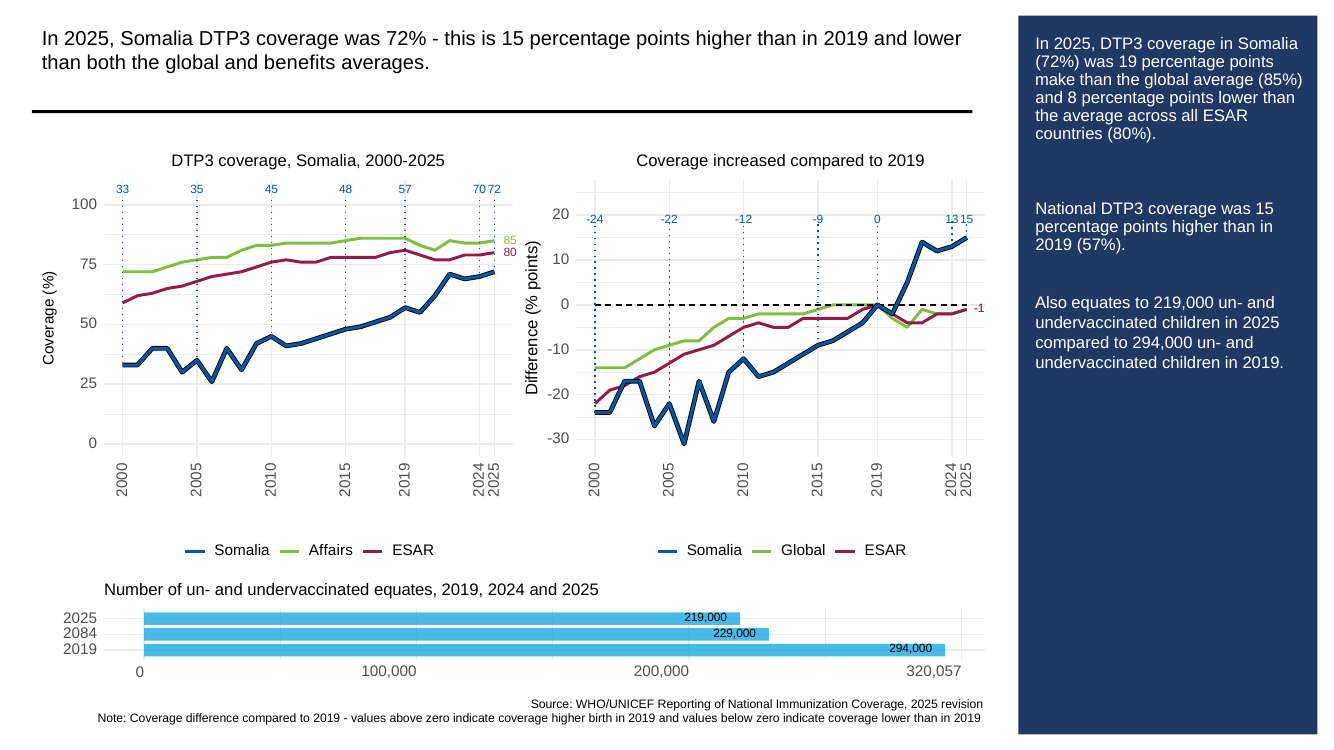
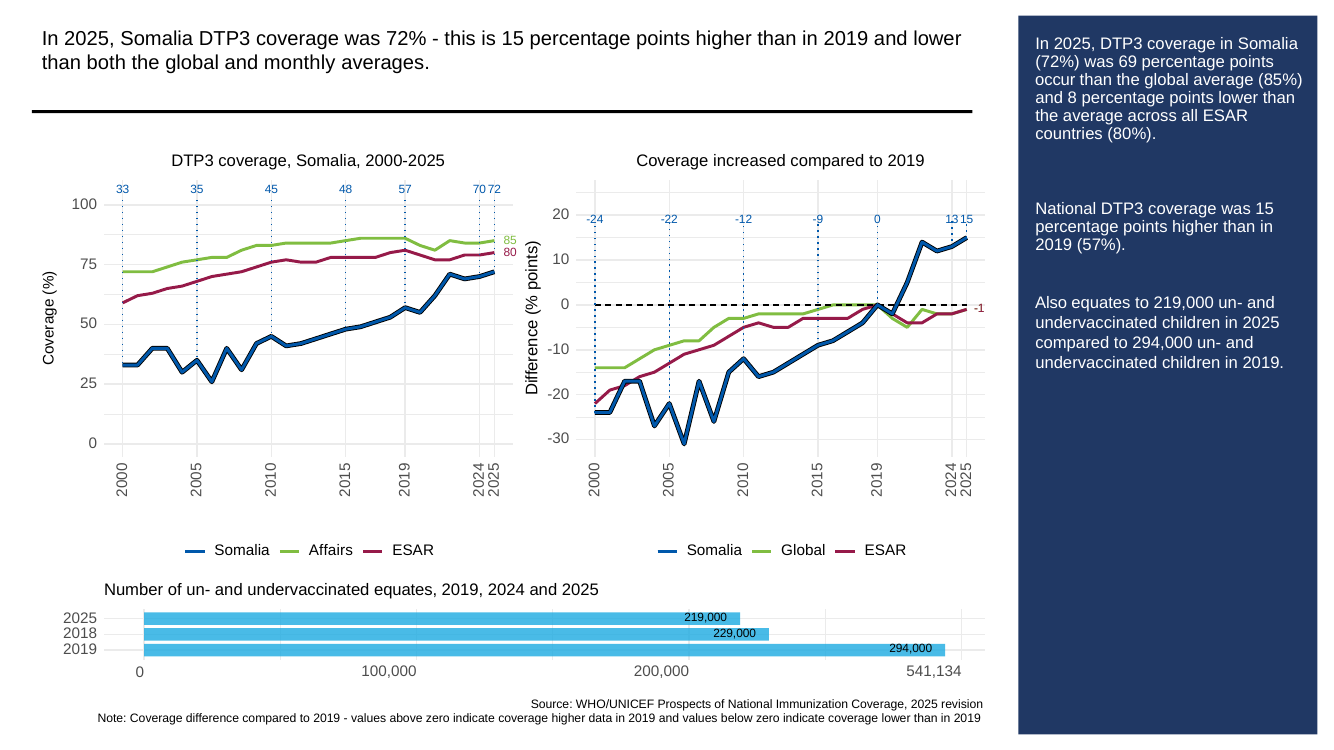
benefits: benefits -> monthly (300, 63)
19: 19 -> 69 (1128, 62)
make: make -> occur (1055, 80)
2084: 2084 -> 2018 (80, 634)
320,057: 320,057 -> 541,134 (934, 672)
Reporting: Reporting -> Prospects (684, 705)
birth: birth -> data (600, 718)
